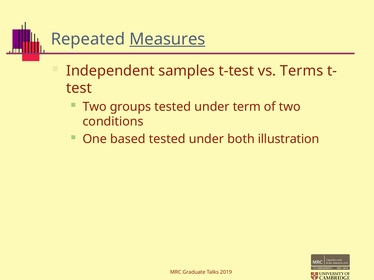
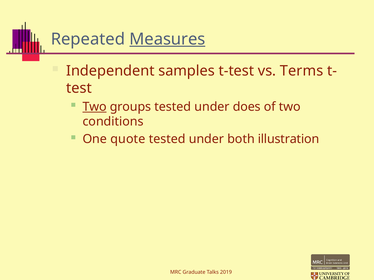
Two underline: none -> present (95, 107)
term: term -> does (247, 107)
based: based -> quote (128, 139)
